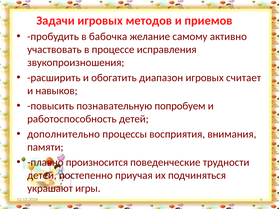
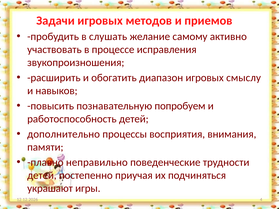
бабочка: бабочка -> слушать (108, 37)
считает: считает -> смыслу (244, 78)
произносится: произносится -> неправильно (97, 163)
